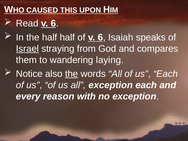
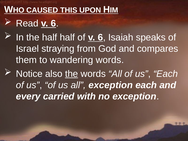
Israel underline: present -> none (27, 49)
wandering laying: laying -> words (110, 60)
reason: reason -> carried (59, 96)
